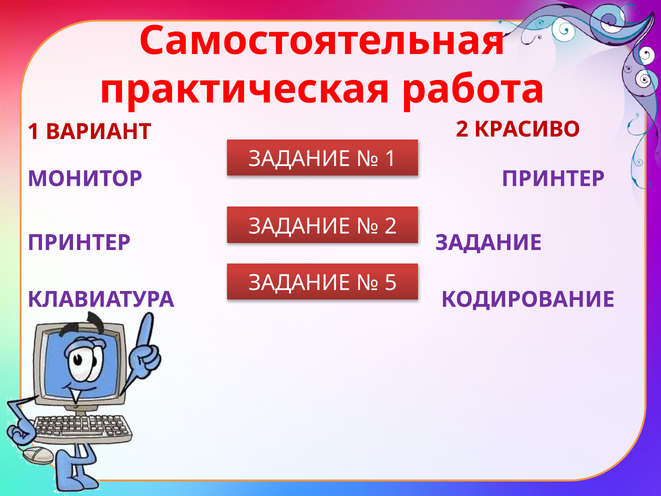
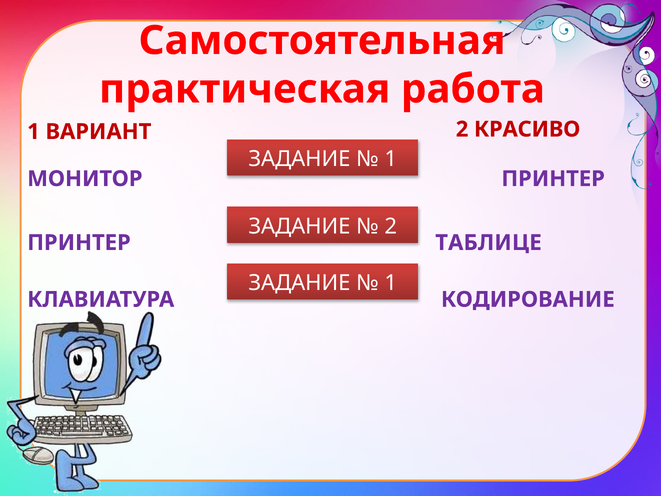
ПРИНТЕР ЗАДАНИЕ: ЗАДАНИЕ -> ТАБЛИЦЕ (488, 243)
5: 5 -> 1 (391, 283)
